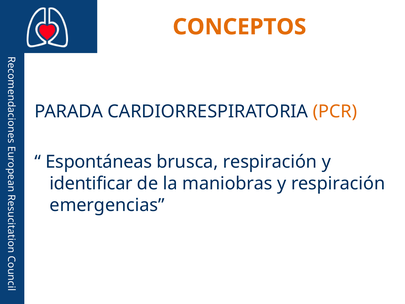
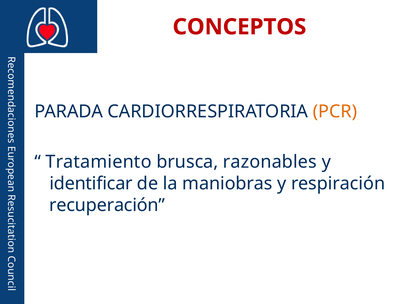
CONCEPTOS colour: orange -> red (239, 27)
Espontáneas: Espontáneas -> Tratamiento (99, 162)
brusca respiración: respiración -> razonables (270, 162)
emergencias: emergencias -> recuperación (107, 205)
